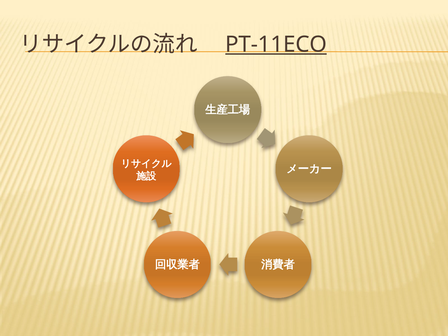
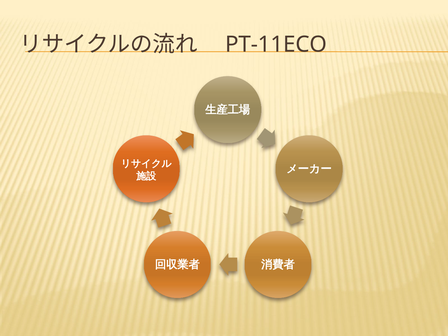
PT-11ECO underline: present -> none (276, 44)
